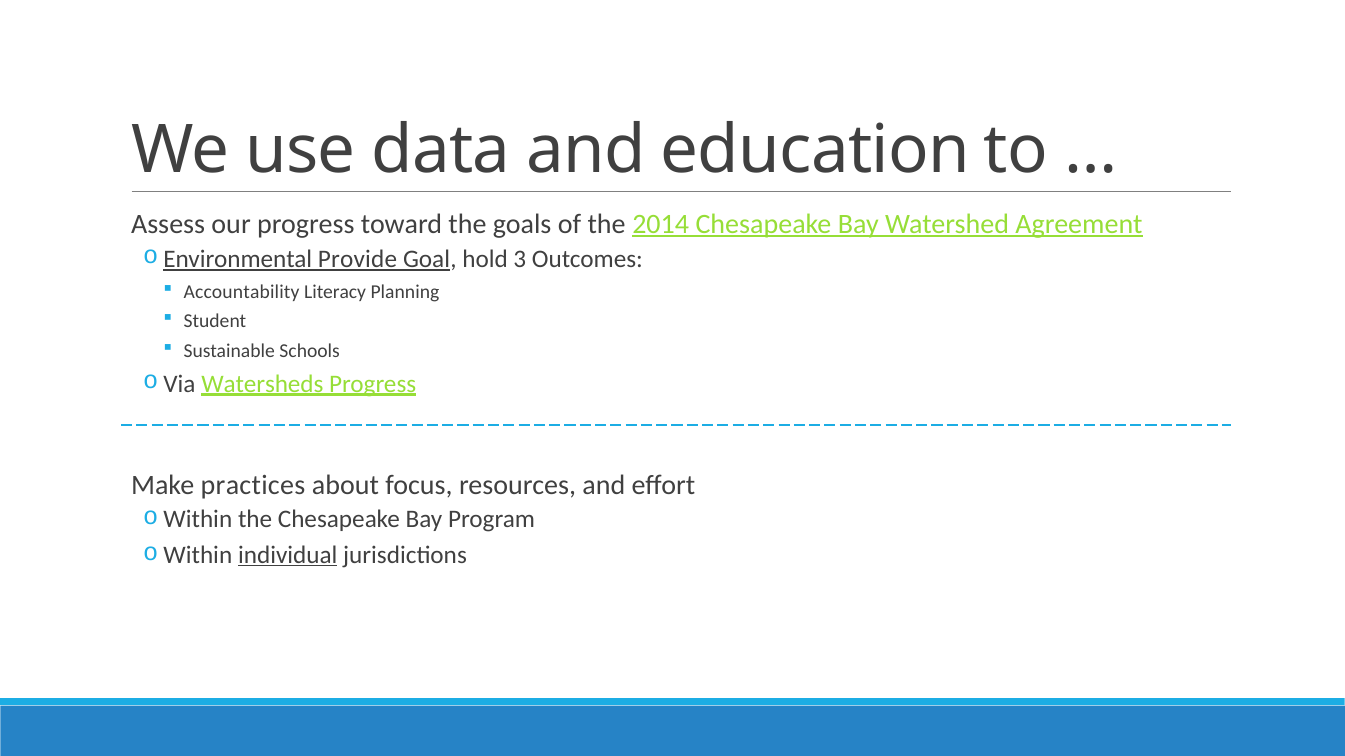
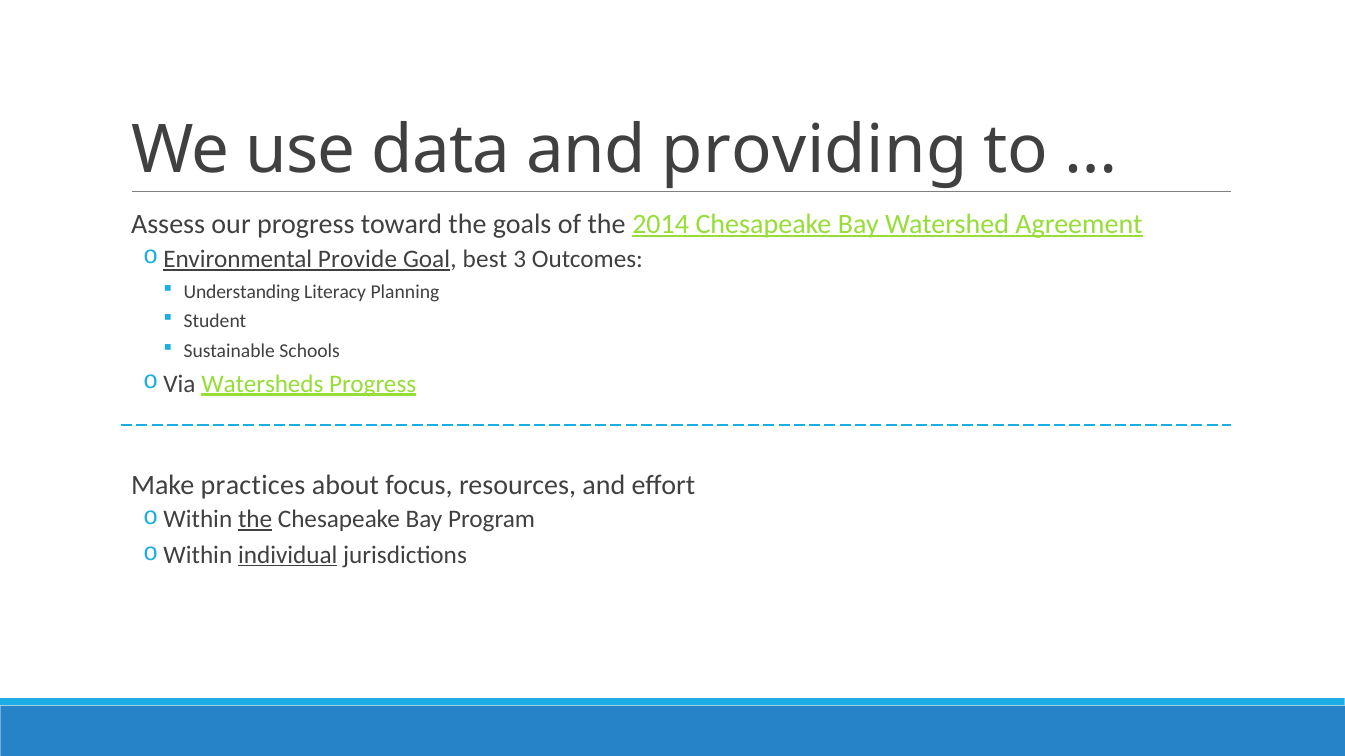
education: education -> providing (815, 151)
hold: hold -> best (485, 259)
Accountability: Accountability -> Understanding (242, 292)
the underline: none -> present (255, 520)
